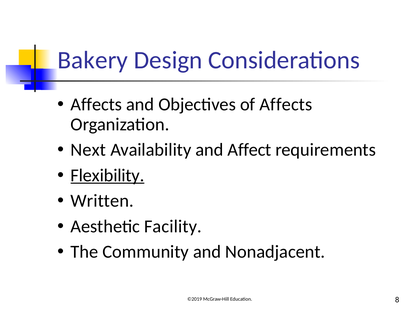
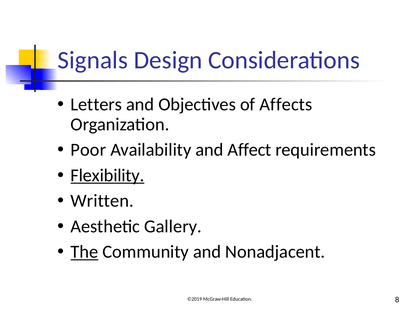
Bakery: Bakery -> Signals (93, 60)
Affects: Affects -> Letters (96, 105)
Next: Next -> Poor (88, 150)
Facility: Facility -> Gallery (173, 226)
The underline: none -> present (84, 252)
